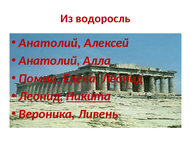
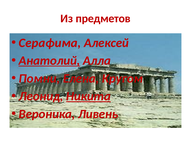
водоросль: водоросль -> предметов (103, 18)
Анатолий: Анатолий -> Серафима (50, 43)
Анатолий underline: none -> present (49, 61)
Елена Леонид: Леонид -> Кругом (122, 79)
